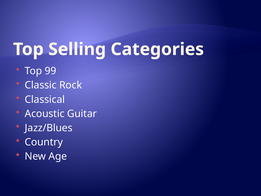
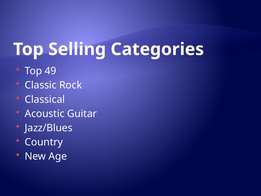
99: 99 -> 49 (51, 71)
